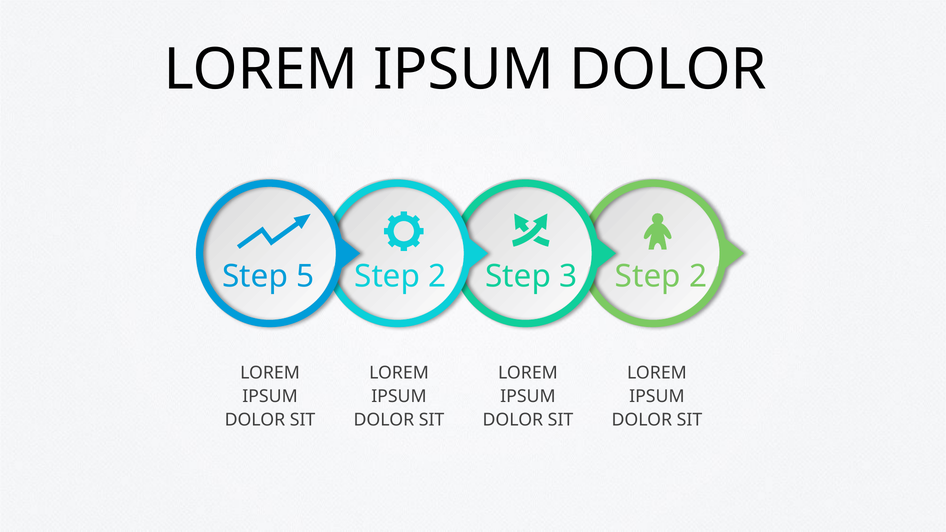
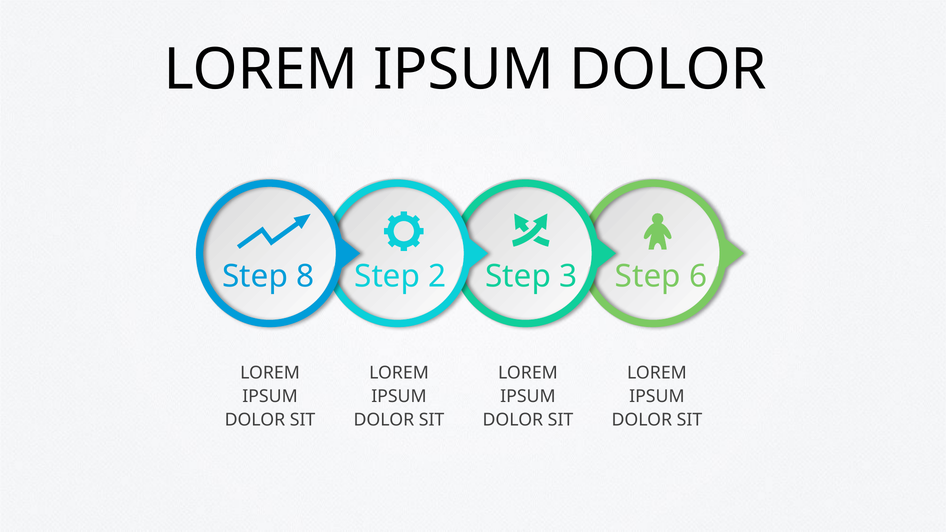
5: 5 -> 8 (305, 276)
3 Step 2: 2 -> 6 (698, 276)
